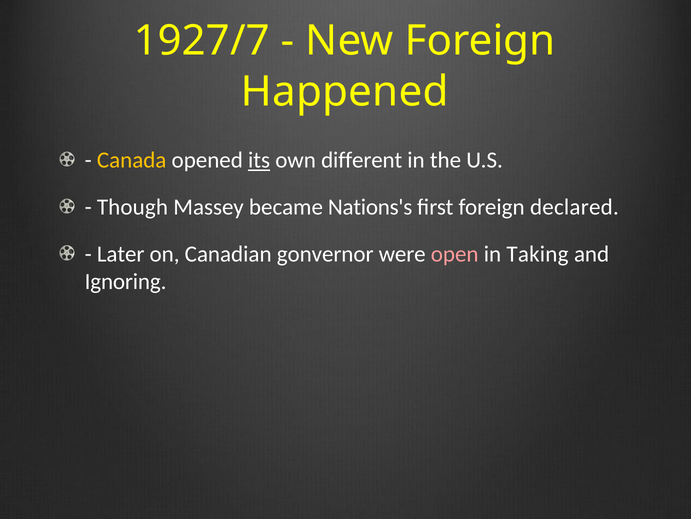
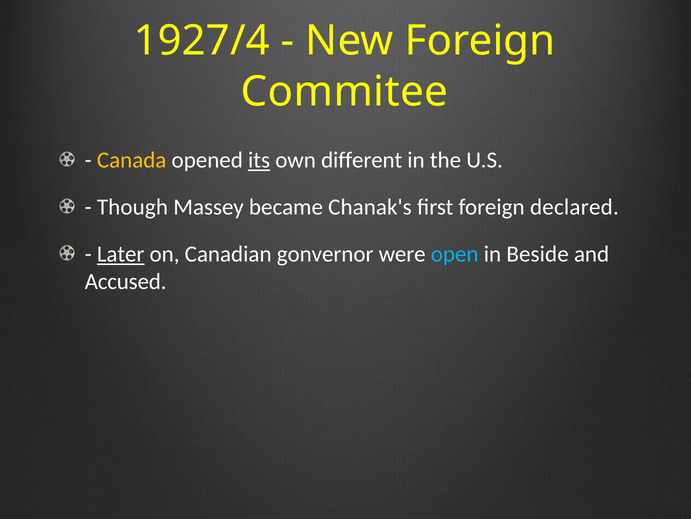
1927/7: 1927/7 -> 1927/4 (202, 41)
Happened: Happened -> Commitee (344, 92)
Nations's: Nations's -> Chanak's (370, 207)
Later underline: none -> present (121, 254)
open colour: pink -> light blue (455, 254)
Taking: Taking -> Beside (538, 254)
Ignoring: Ignoring -> Accused (126, 281)
